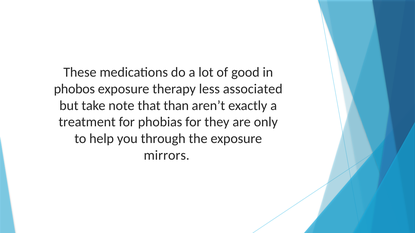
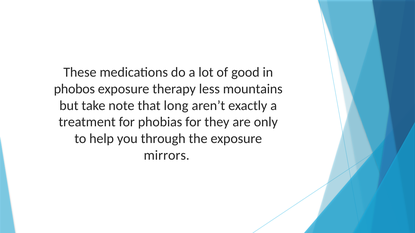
associated: associated -> mountains (253, 89)
than: than -> long (176, 106)
